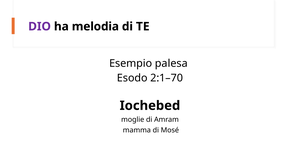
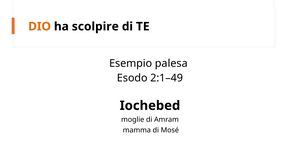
DIO colour: purple -> orange (40, 27)
melodia: melodia -> scolpire (95, 27)
2:1–70: 2:1–70 -> 2:1–49 (167, 78)
